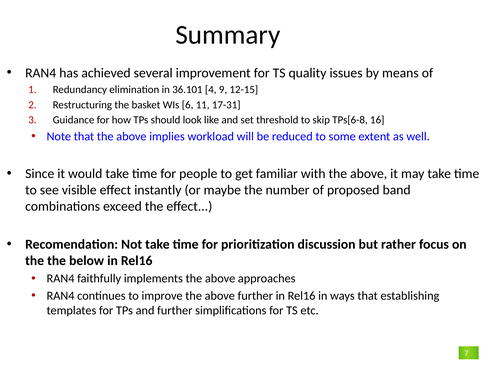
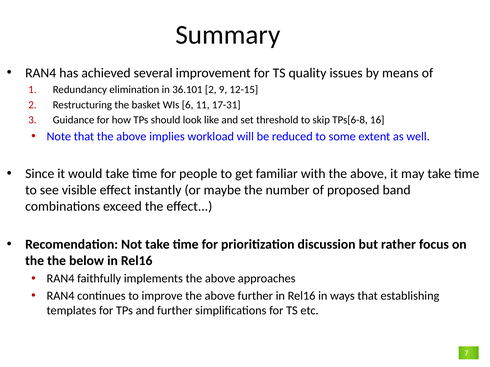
36.101 4: 4 -> 2 (211, 90)
